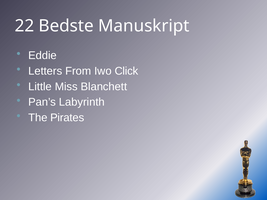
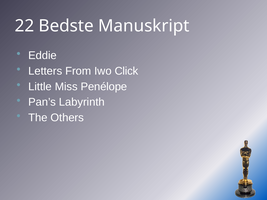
Blanchett: Blanchett -> Penélope (104, 87)
Pirates: Pirates -> Others (67, 118)
